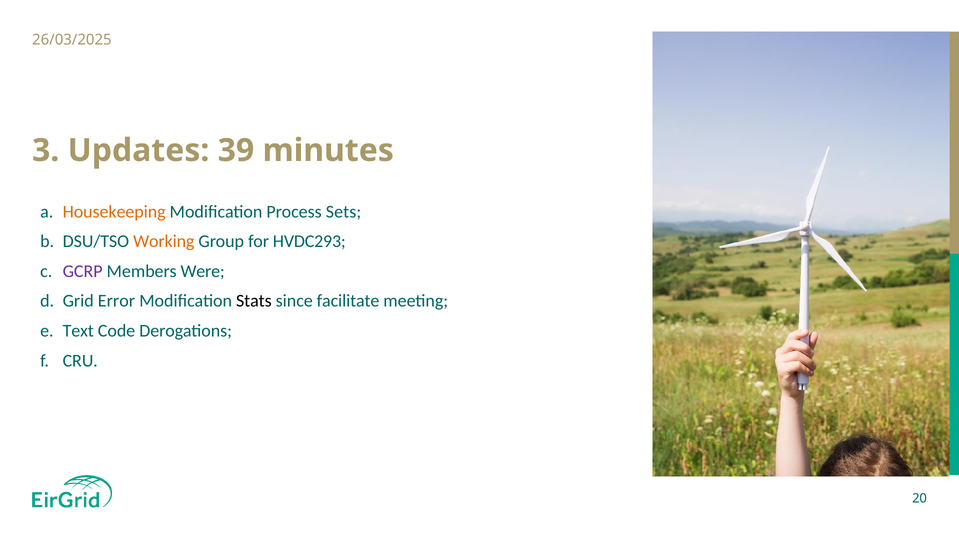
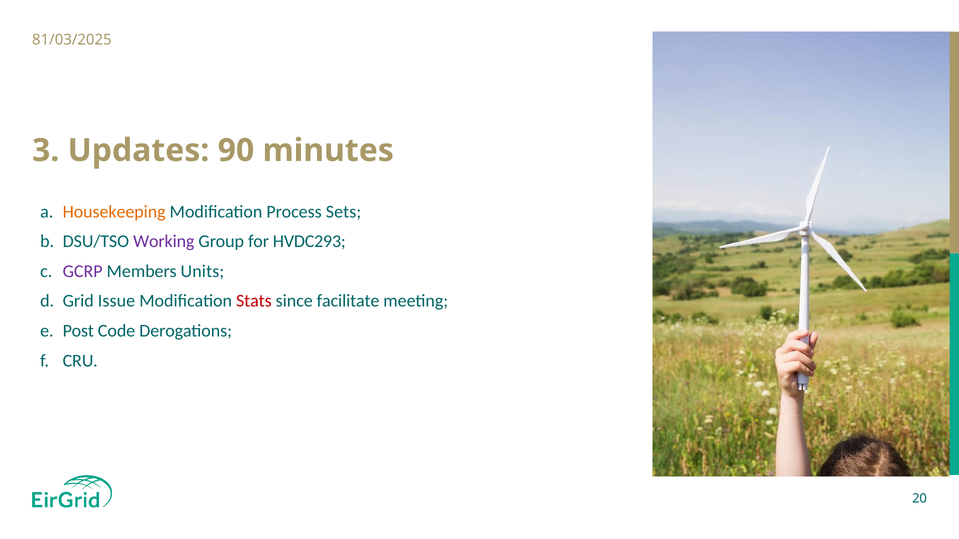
26/03/2025: 26/03/2025 -> 81/03/2025 (72, 40)
39: 39 -> 90 (236, 151)
Working colour: orange -> purple (164, 242)
Were: Were -> Units (202, 272)
Error: Error -> Issue (116, 301)
Stats colour: black -> red (254, 301)
Text: Text -> Post (78, 331)
